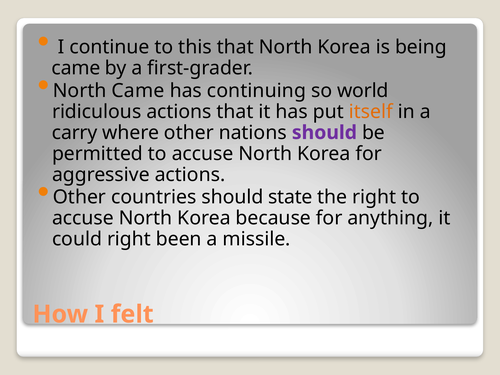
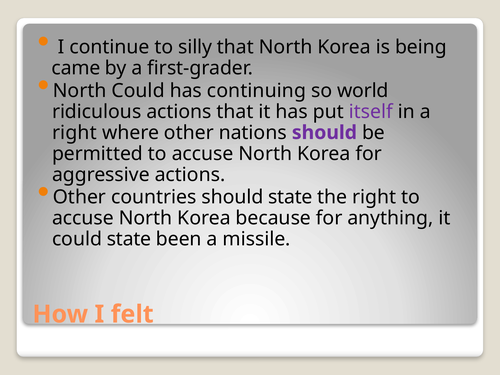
this: this -> silly (195, 47)
North Came: Came -> Could (138, 91)
itself colour: orange -> purple (371, 112)
carry: carry -> right (74, 133)
could right: right -> state (129, 239)
